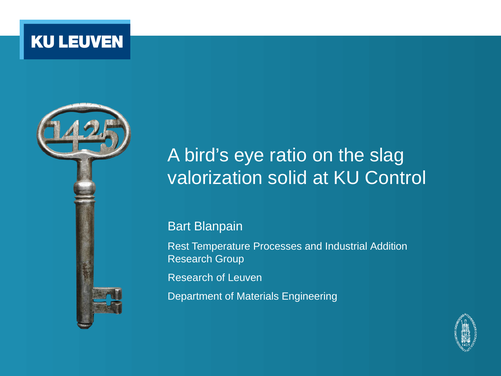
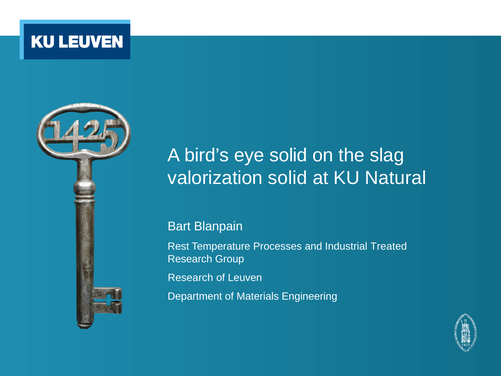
eye ratio: ratio -> solid (288, 155)
Control: Control -> Natural (396, 178)
Addition: Addition -> Treated (389, 246)
